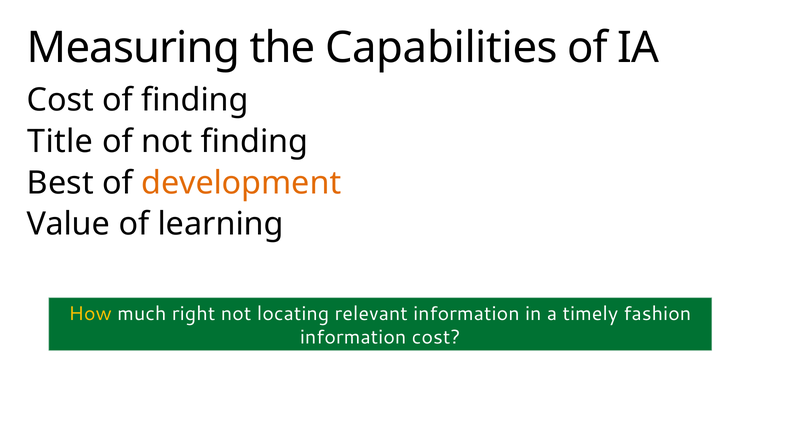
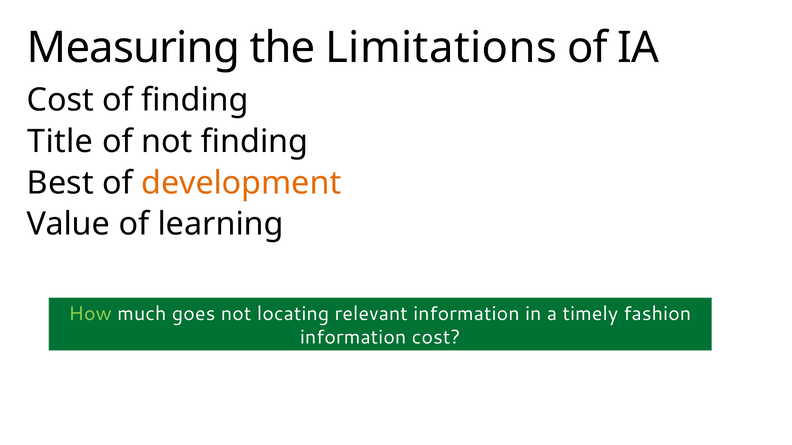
Capabilities: Capabilities -> Limitations (441, 48)
How colour: yellow -> light green (90, 314)
right: right -> goes (194, 314)
